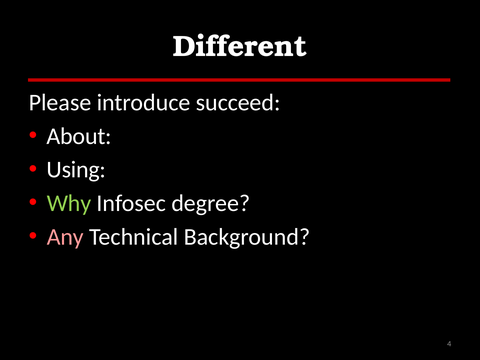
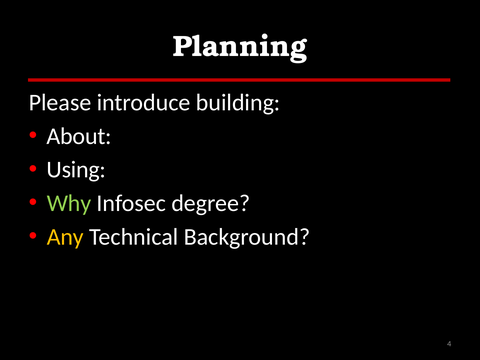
Different: Different -> Planning (240, 46)
succeed: succeed -> building (238, 102)
Any colour: pink -> yellow (65, 237)
